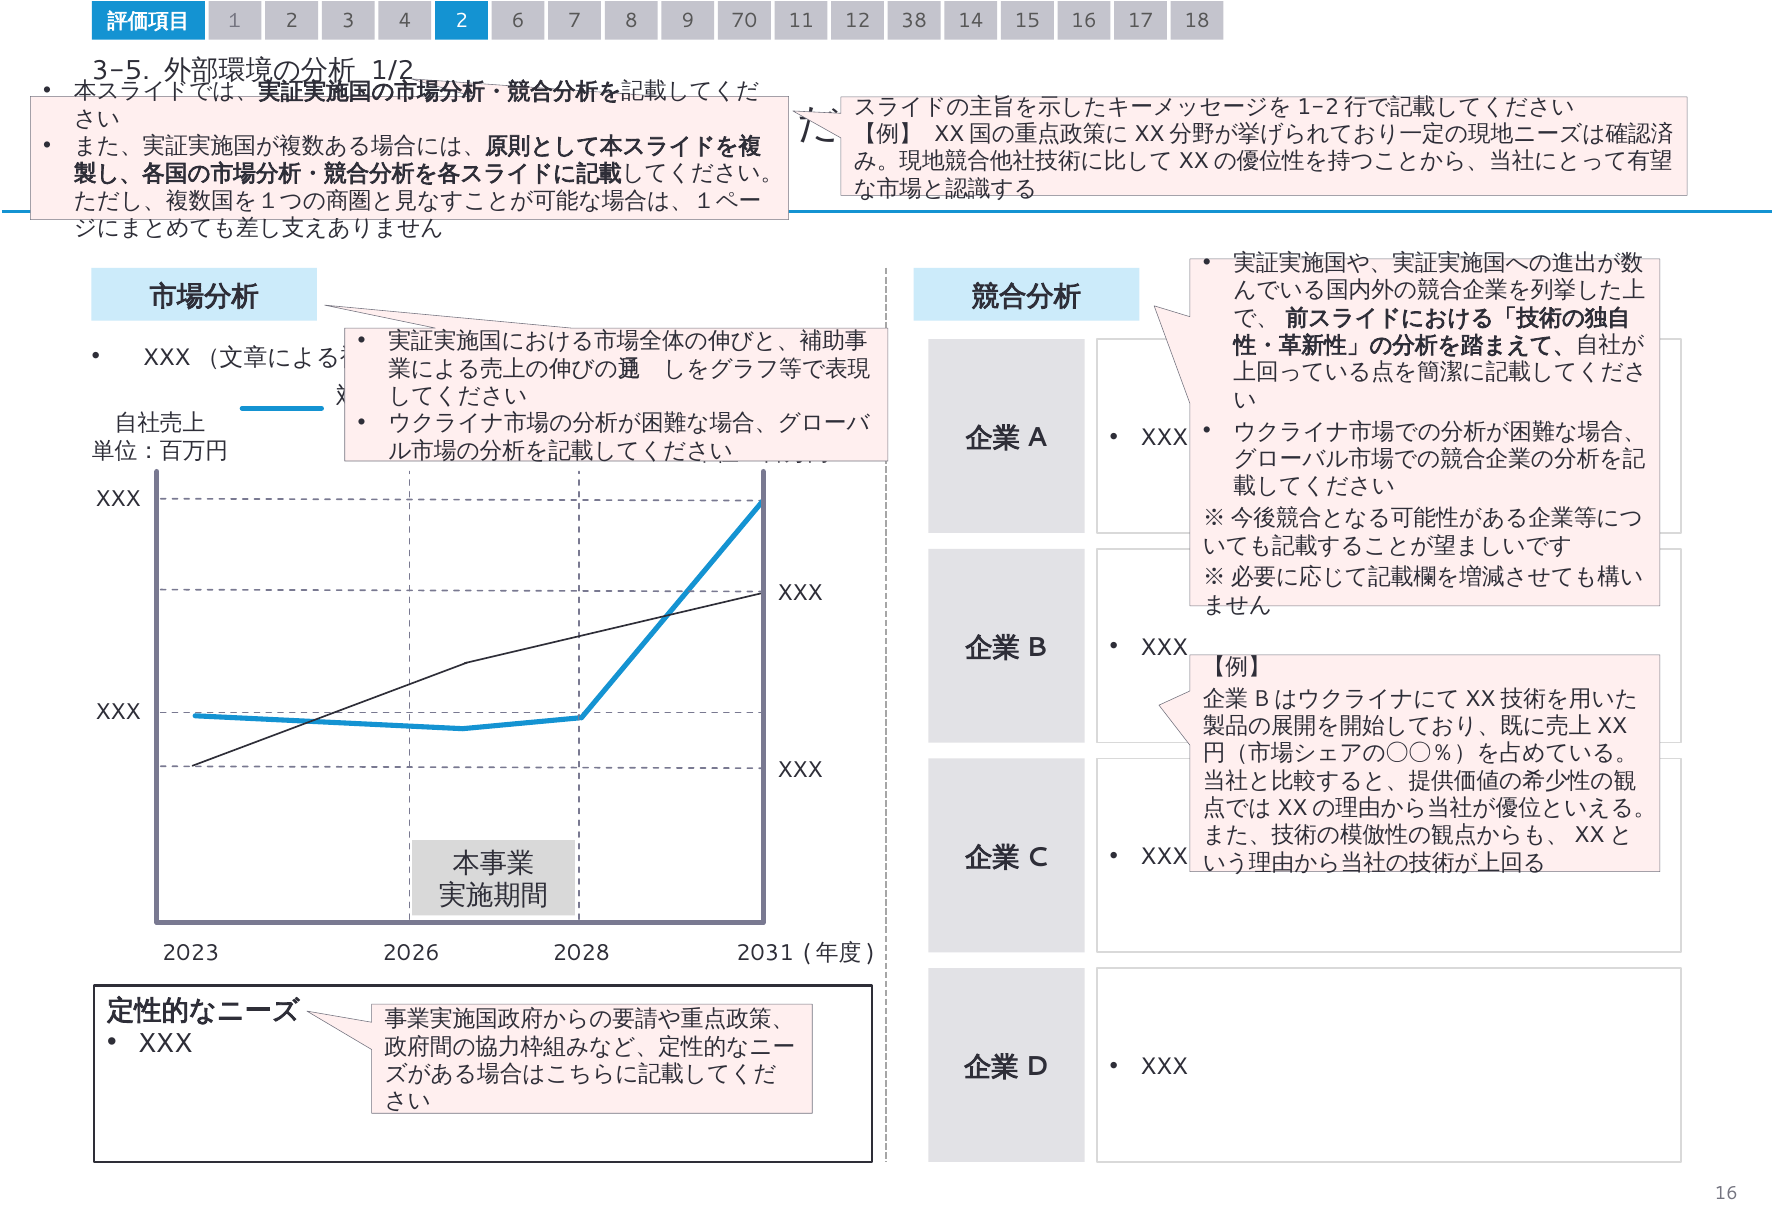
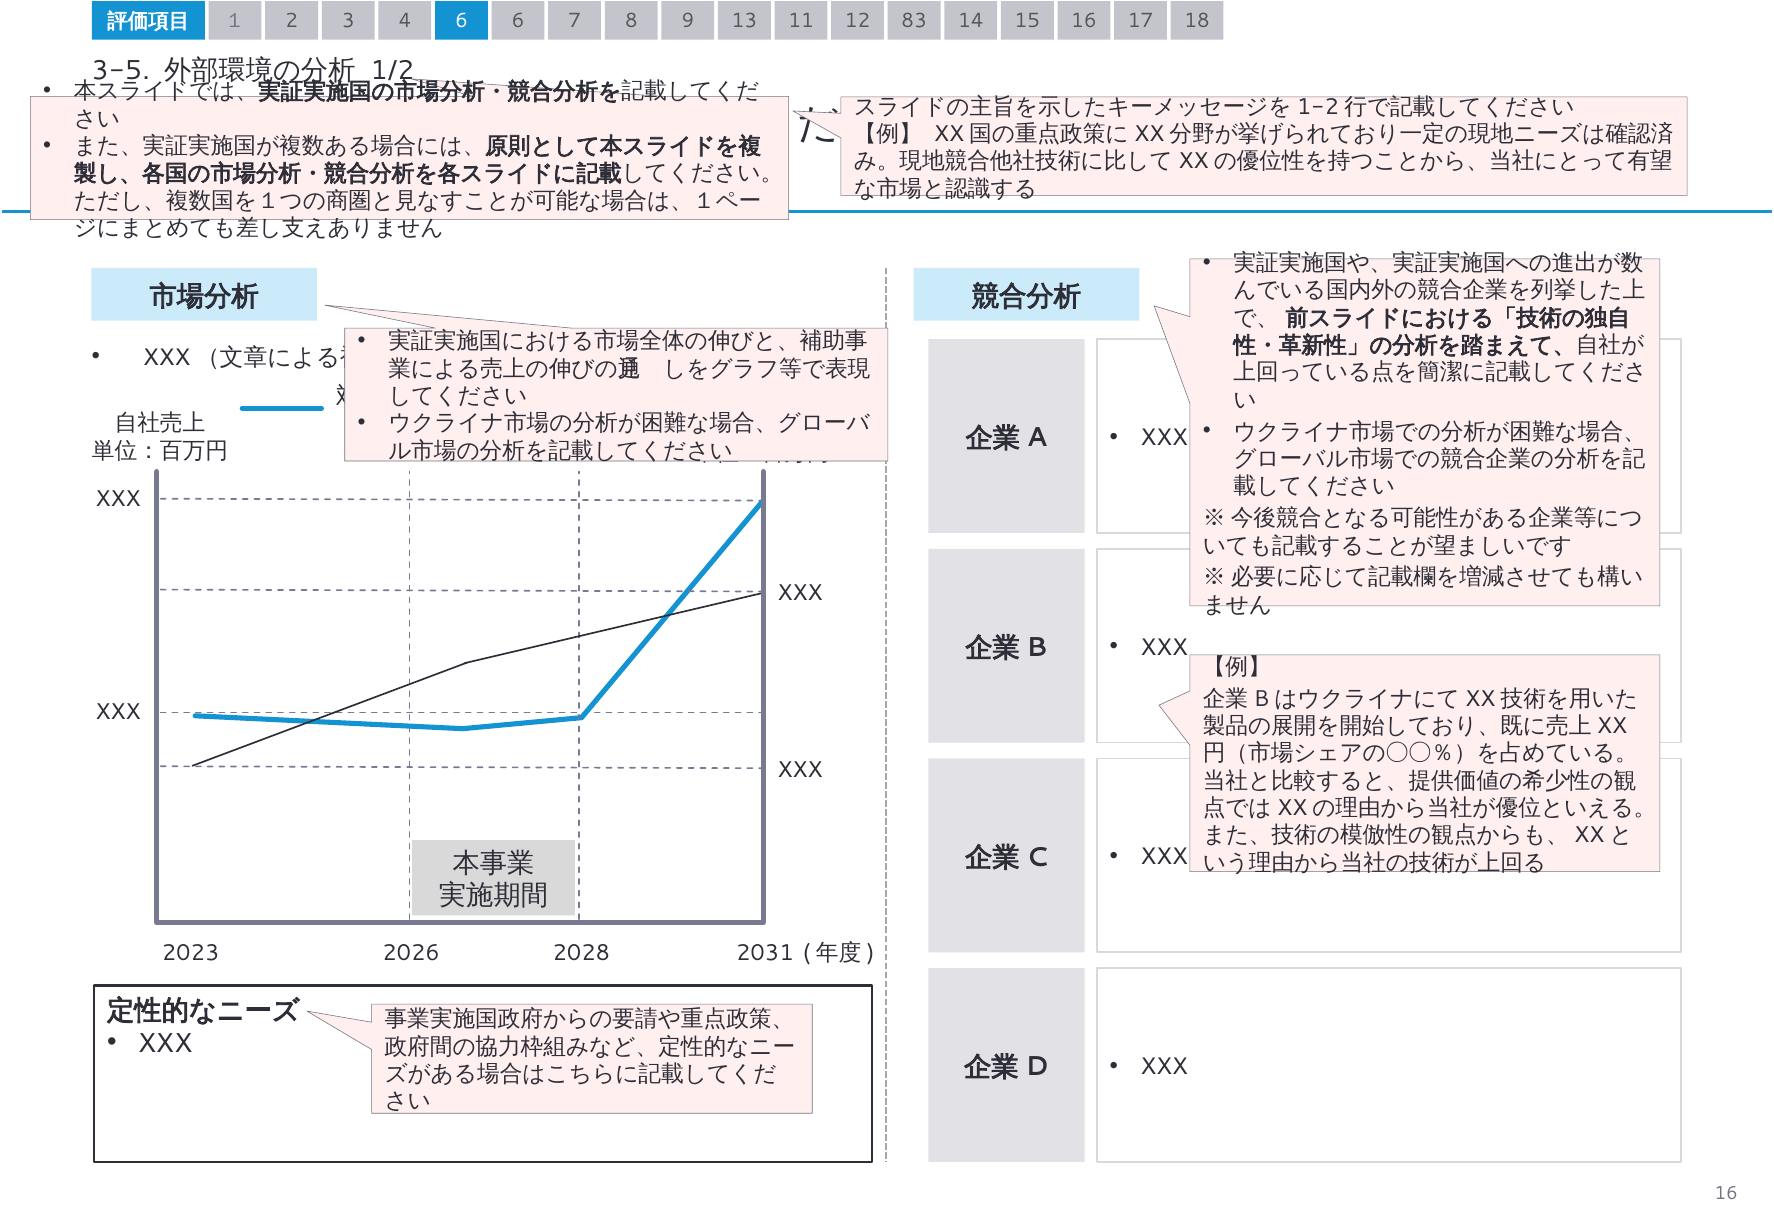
4 2: 2 -> 6 (462, 21)
70: 70 -> 13 (744, 21)
38: 38 -> 83 (914, 21)
